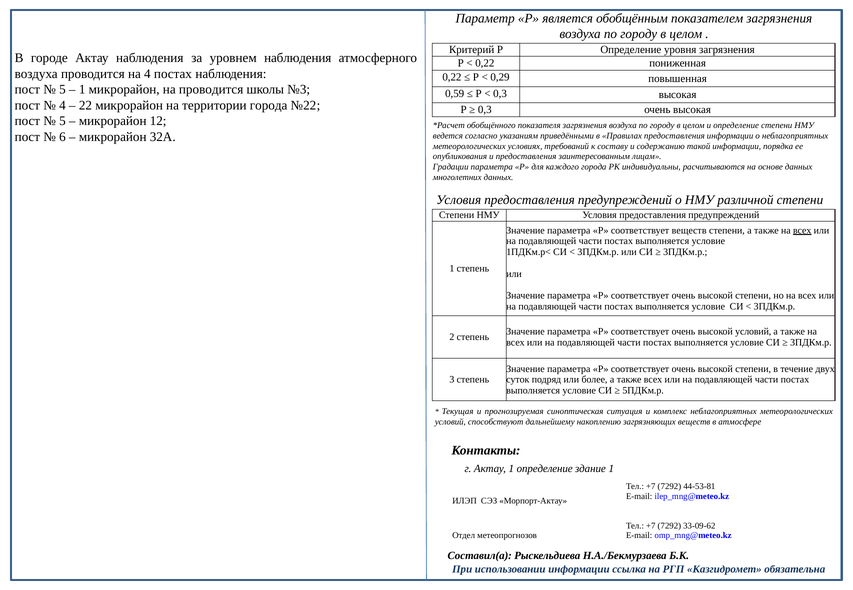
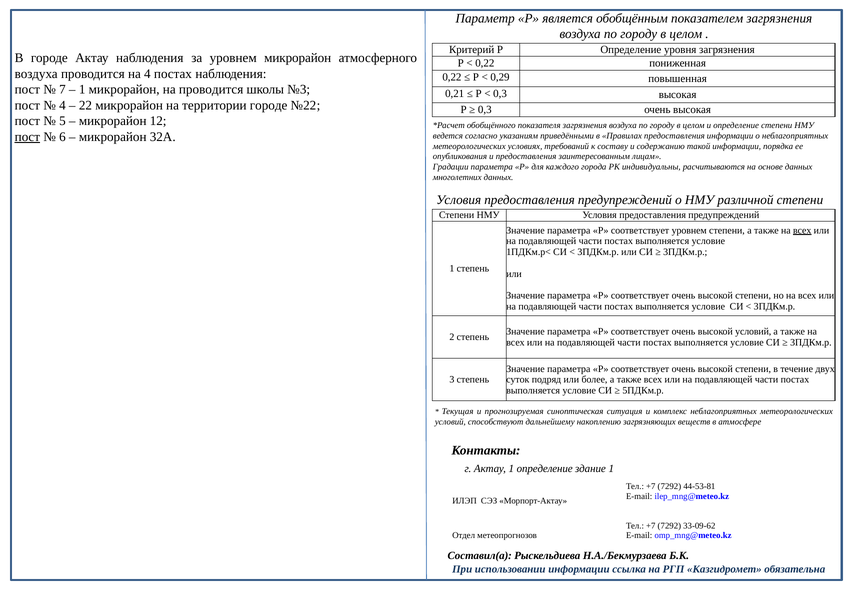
уровнем наблюдения: наблюдения -> микрорайон (298, 58)
5: 5 -> 7 (62, 90)
0,59: 0,59 -> 0,21 (455, 94)
территории города: города -> городе (269, 105)
пост underline: none -> present (27, 137)
соответствует веществ: веществ -> уровнем (689, 230)
